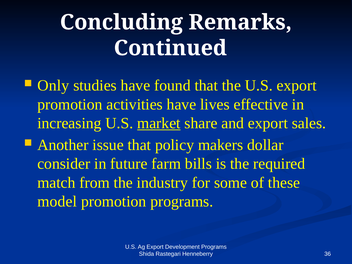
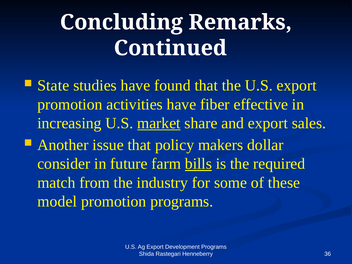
Only: Only -> State (53, 86)
lives: lives -> fiber (215, 104)
bills underline: none -> present (198, 164)
